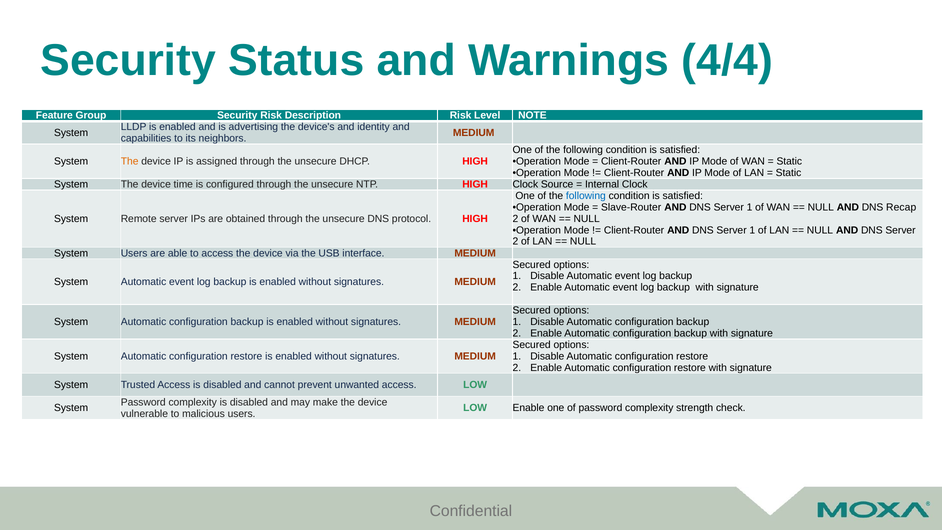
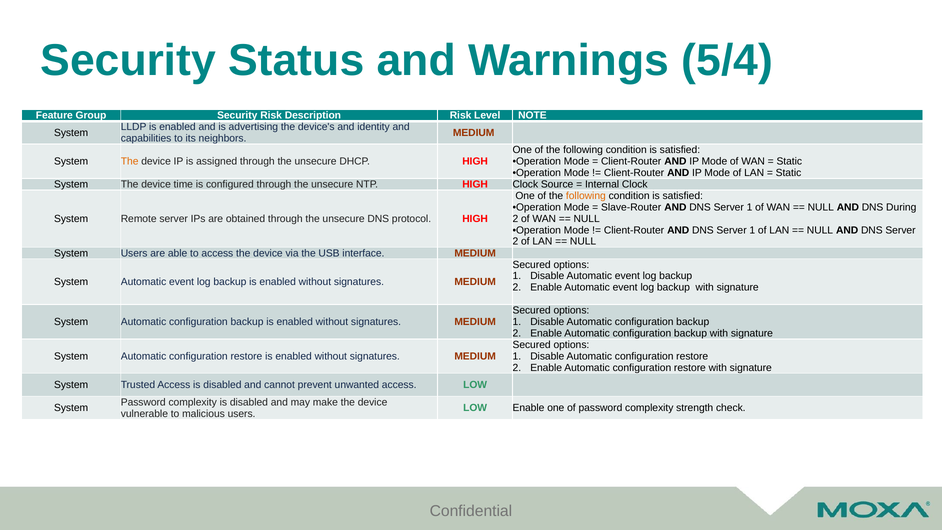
4/4: 4/4 -> 5/4 (727, 61)
following colour: blue -> orange (586, 196)
Recap: Recap -> During (901, 207)
